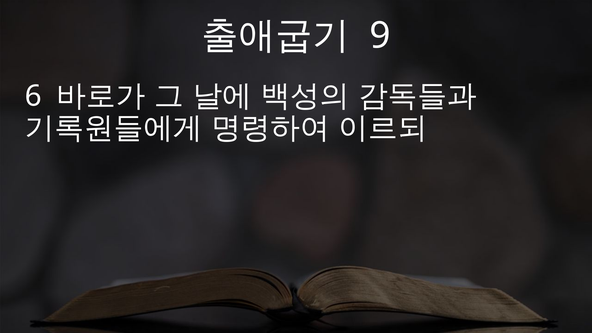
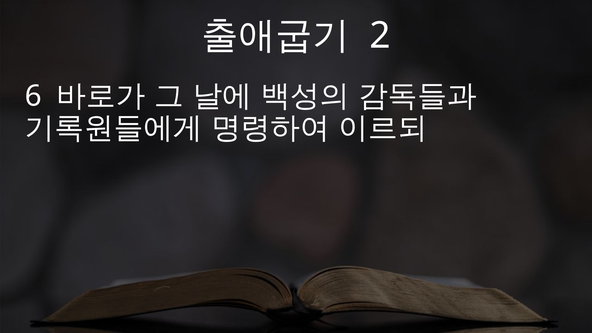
9: 9 -> 2 (380, 36)
